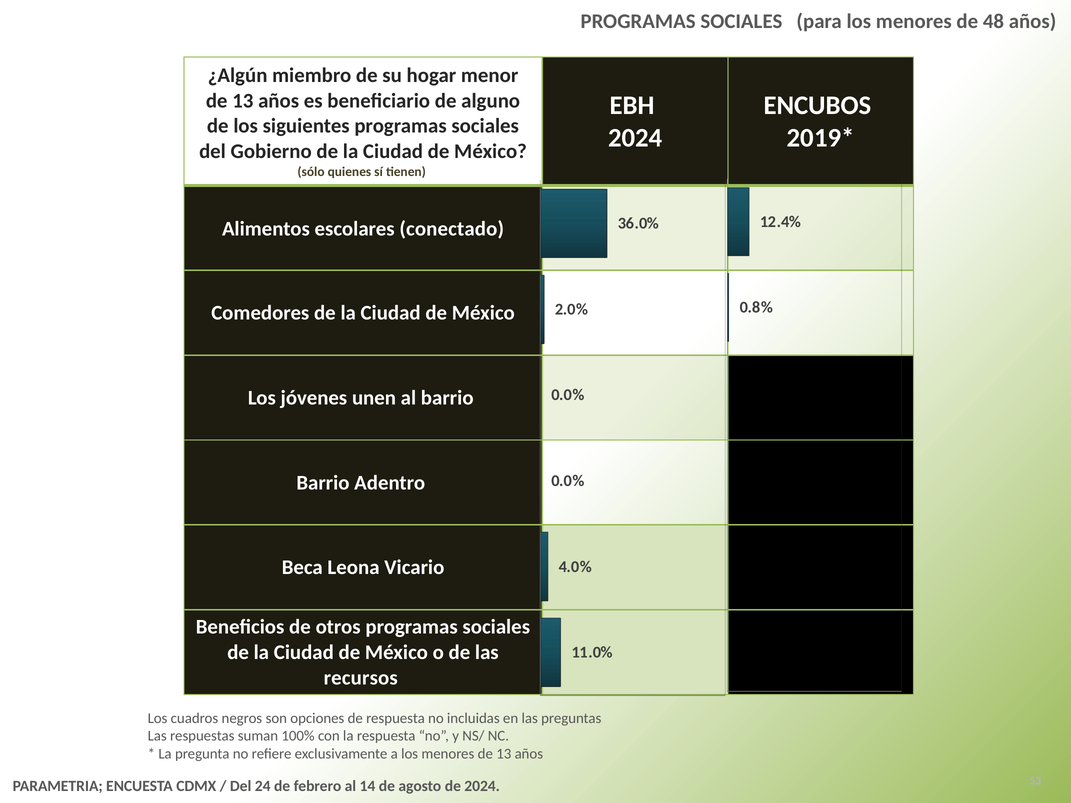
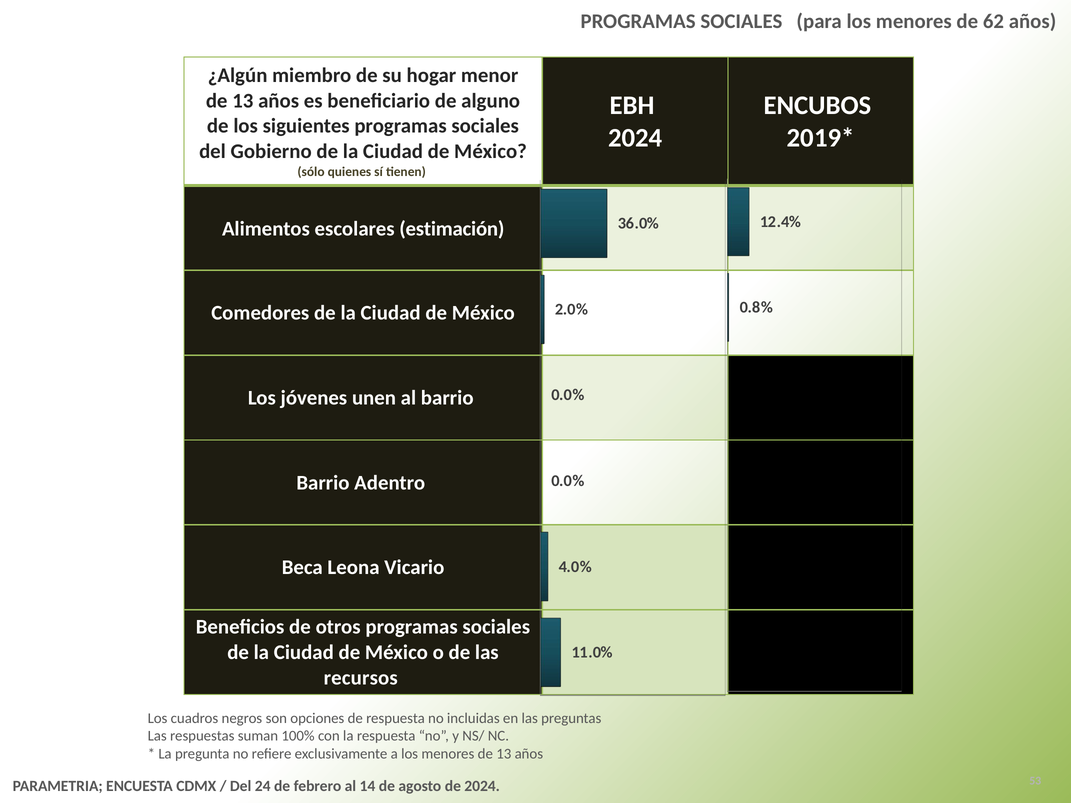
48: 48 -> 62 (993, 21)
conectado: conectado -> estimación (452, 229)
